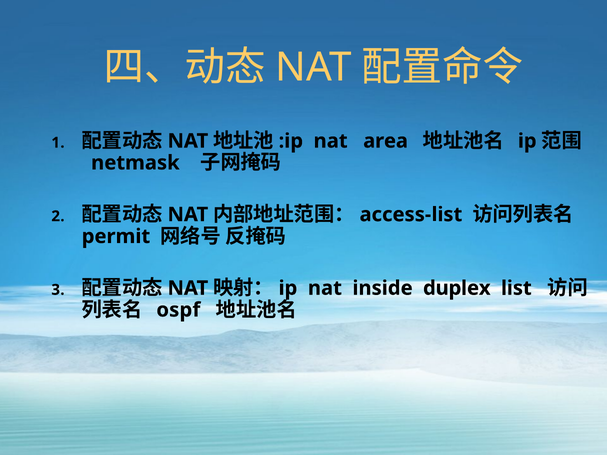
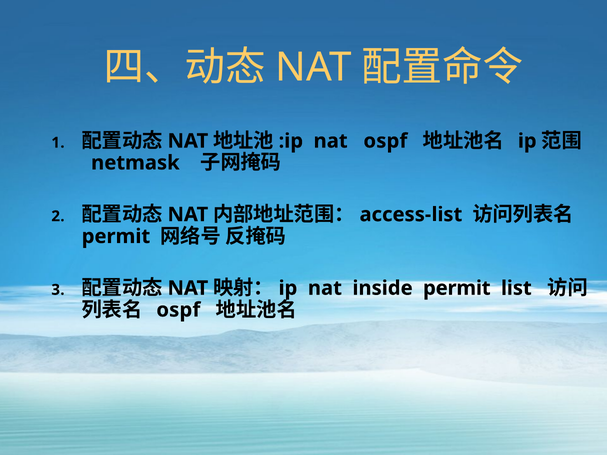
nat area: area -> ospf (385, 141)
inside duplex: duplex -> permit (457, 288)
